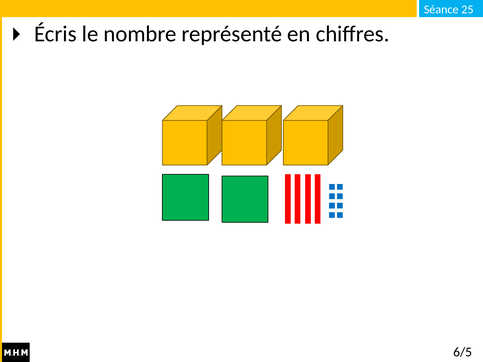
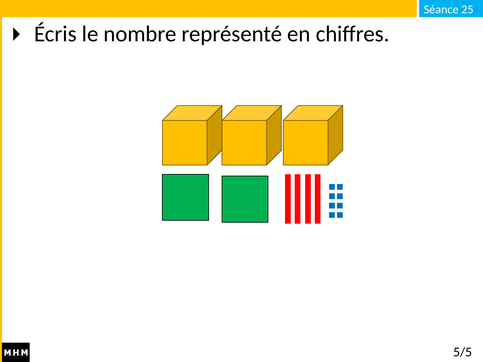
6/5: 6/5 -> 5/5 (463, 352)
